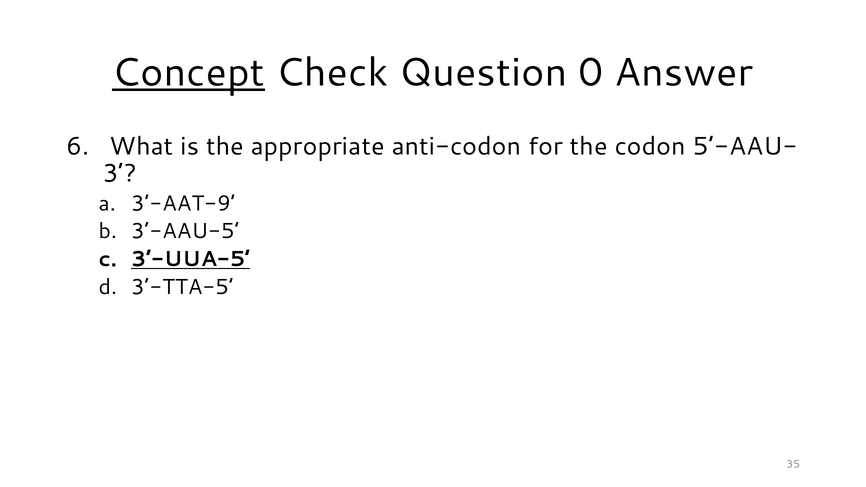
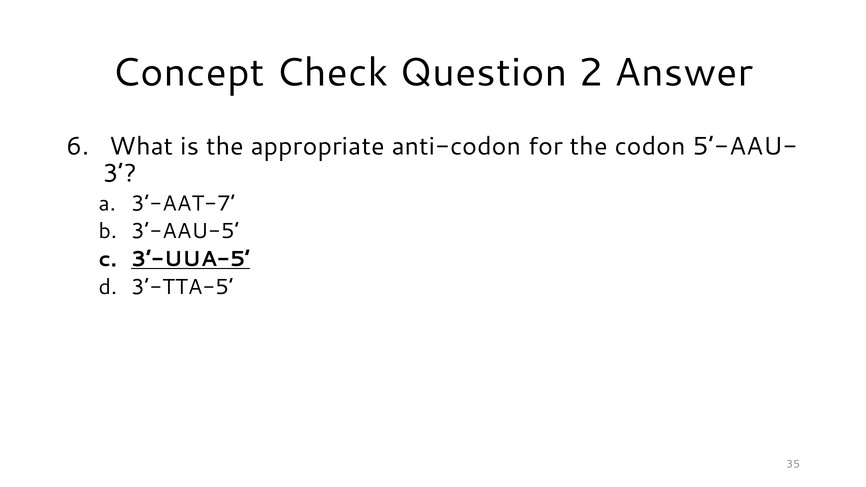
Concept underline: present -> none (188, 73)
0: 0 -> 2 (591, 73)
3’-AAT-9: 3’-AAT-9 -> 3’-AAT-7 (183, 203)
